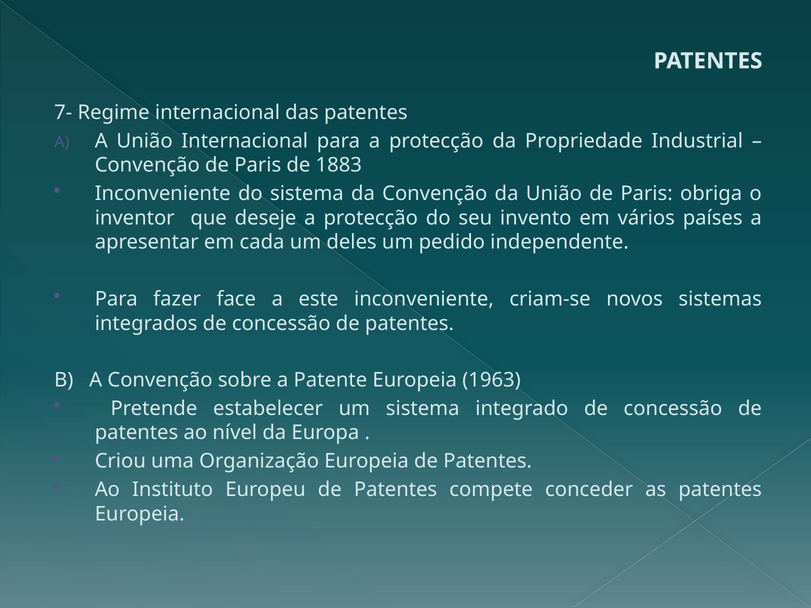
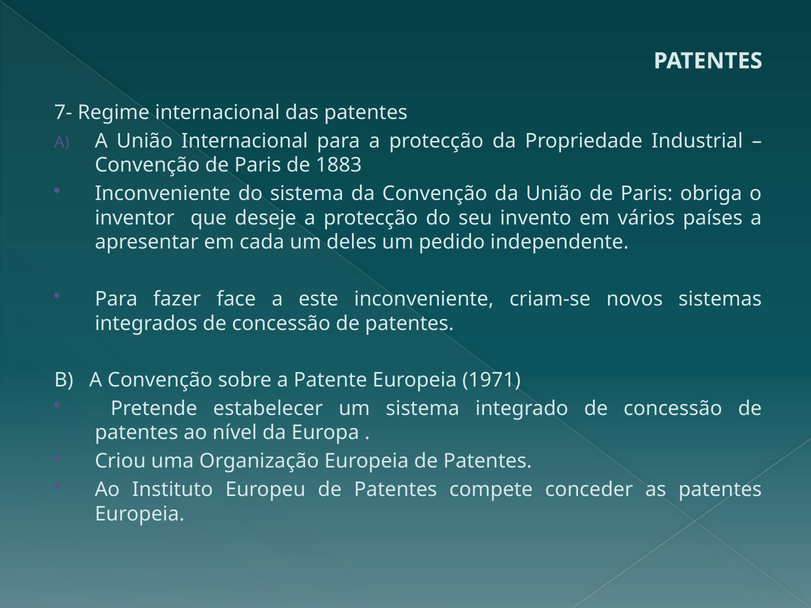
1963: 1963 -> 1971 (492, 380)
